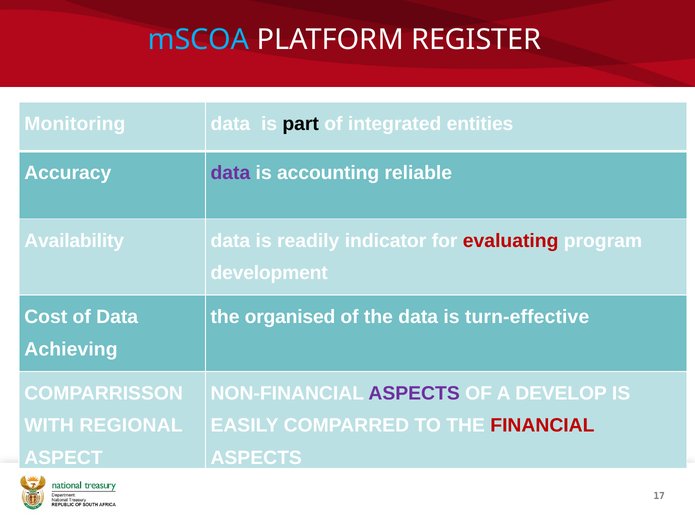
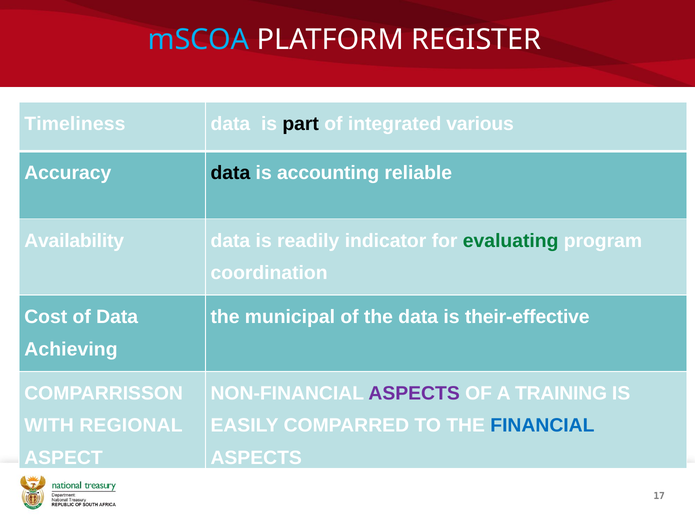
Monitoring: Monitoring -> Timeliness (75, 124)
entities: entities -> various (480, 124)
data colour: purple -> black (230, 173)
evaluating colour: red -> green (511, 241)
development: development -> coordination (269, 273)
organised: organised -> municipal (290, 317)
turn-effective: turn-effective -> their-effective (527, 317)
DEVELOP: DEVELOP -> TRAINING (561, 393)
FINANCIAL colour: red -> blue (542, 426)
